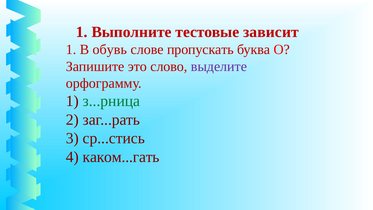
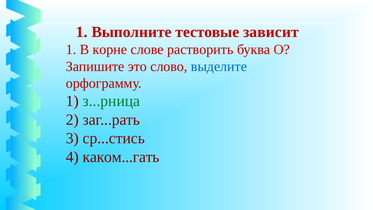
обувь: обувь -> корне (110, 50)
пропускать: пропускать -> растворить (200, 50)
выделите colour: purple -> blue (219, 66)
